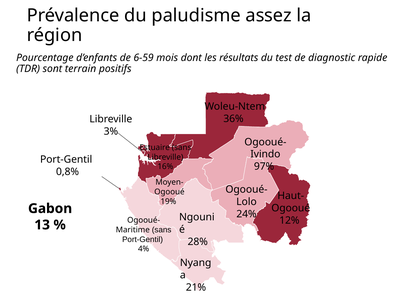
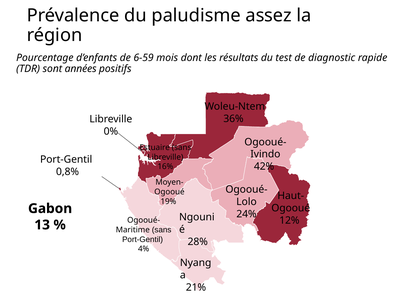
terrain: terrain -> années (81, 69)
3%: 3% -> 0% (111, 132)
97%: 97% -> 42% (264, 167)
